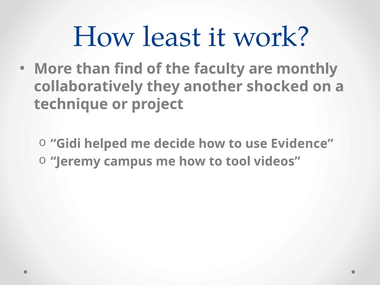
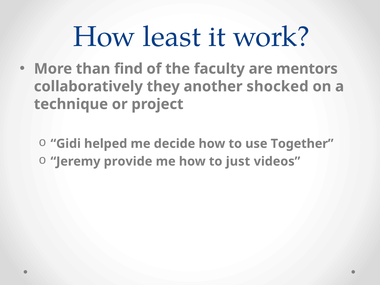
monthly: monthly -> mentors (307, 69)
Evidence: Evidence -> Together (302, 144)
campus: campus -> provide (128, 161)
tool: tool -> just (238, 161)
